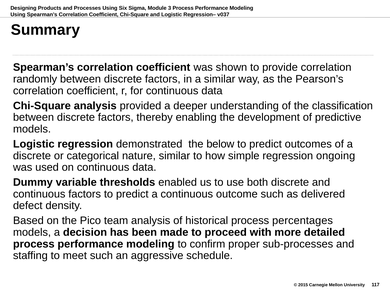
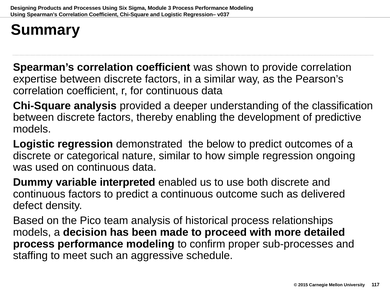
randomly: randomly -> expertise (35, 79)
thresholds: thresholds -> interpreted (128, 183)
percentages: percentages -> relationships (303, 221)
